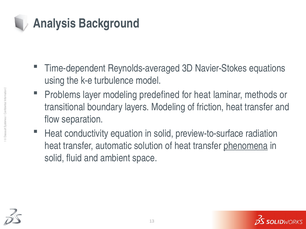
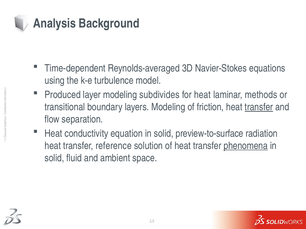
Problems: Problems -> Produced (63, 95)
predefined: predefined -> subdivides (159, 95)
transfer underline: none -> present (259, 107)
automatic: automatic -> reference (114, 146)
